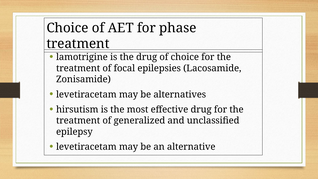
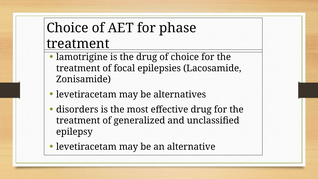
hirsutism: hirsutism -> disorders (77, 109)
